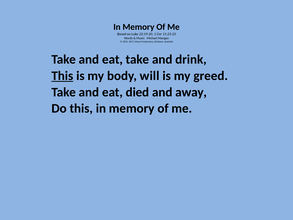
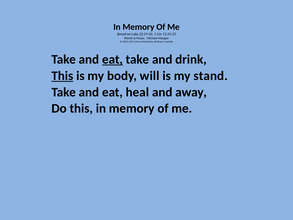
eat underline: none -> present (112, 59)
greed: greed -> stand (211, 76)
died: died -> heal (137, 92)
